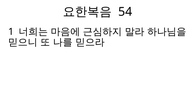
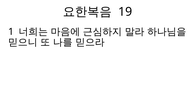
54: 54 -> 19 (125, 12)
